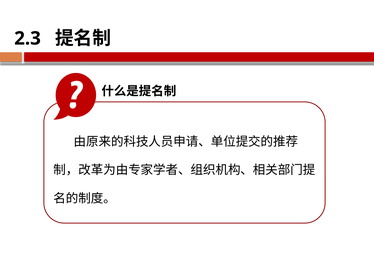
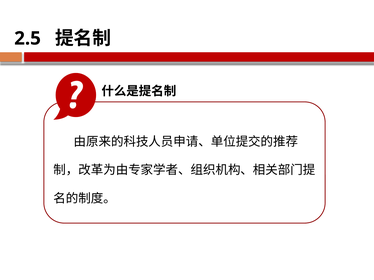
2.3: 2.3 -> 2.5 (28, 38)
